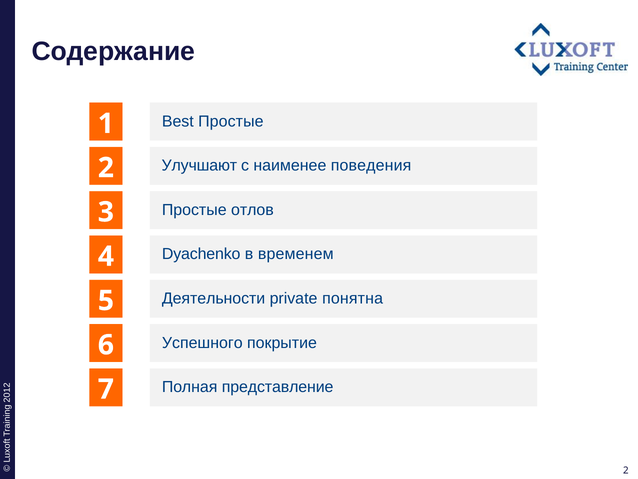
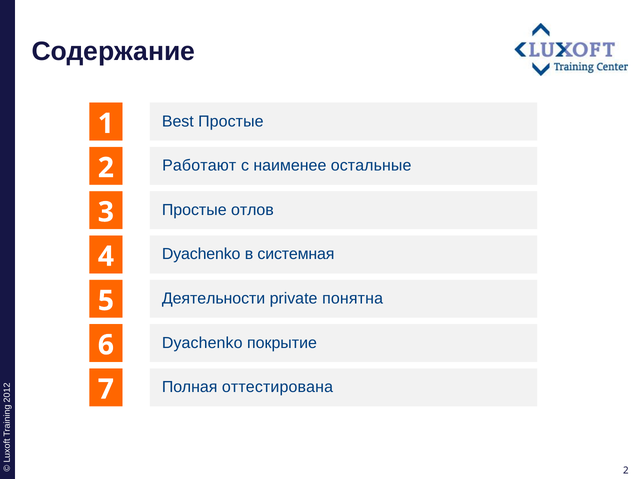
Улучшают: Улучшают -> Работают (199, 165)
поведения: поведения -> остальные (371, 165)
временем: временем -> системная (296, 254)
6 Успешного: Успешного -> Dyachenko (202, 342)
представление: представление -> оттестирована (277, 387)
